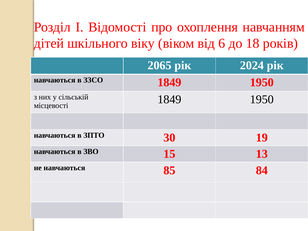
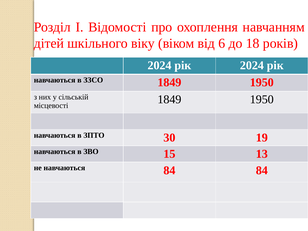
2065: 2065 -> 2024 (159, 66)
навчаються 85: 85 -> 84 (169, 170)
